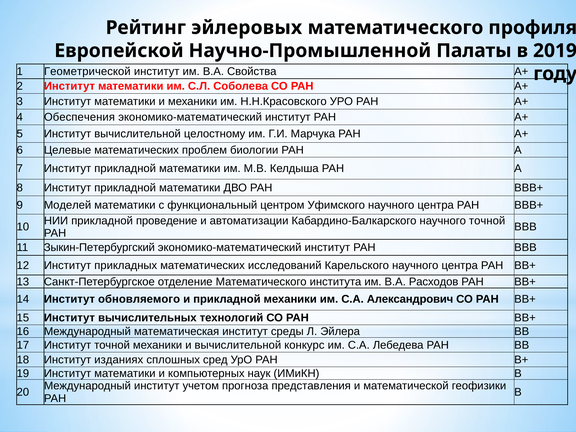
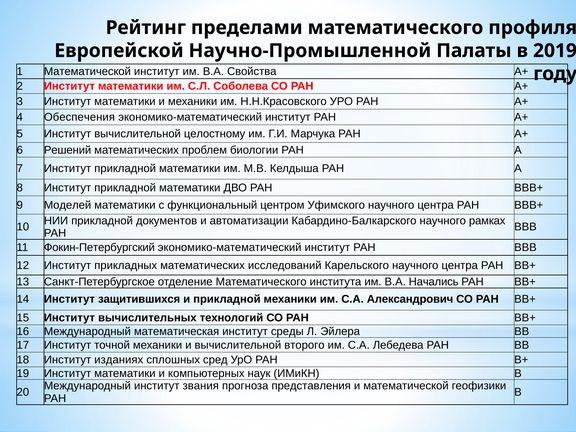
эйлеровых: эйлеровых -> пределами (247, 28)
1 Геометрической: Геометрической -> Математической (87, 72)
Целевые: Целевые -> Решений (68, 150)
проведение: проведение -> документов (167, 221)
научного точной: точной -> рамках (487, 221)
Зыкин-Петербургский: Зыкин-Петербургский -> Фокин-Петербургский (99, 248)
Расходов: Расходов -> Начались (434, 282)
обновляемого: обновляемого -> защитившихся (139, 299)
конкурс: конкурс -> второго (304, 345)
учетом: учетом -> звания (201, 386)
